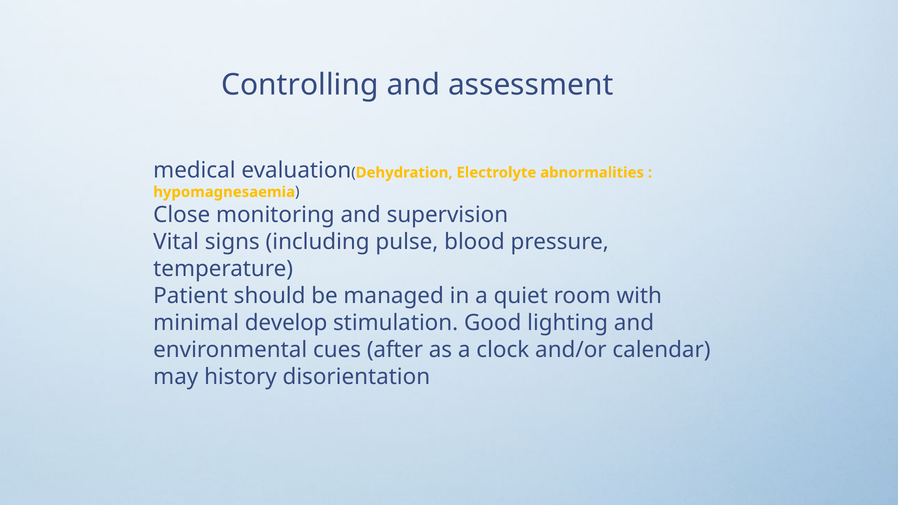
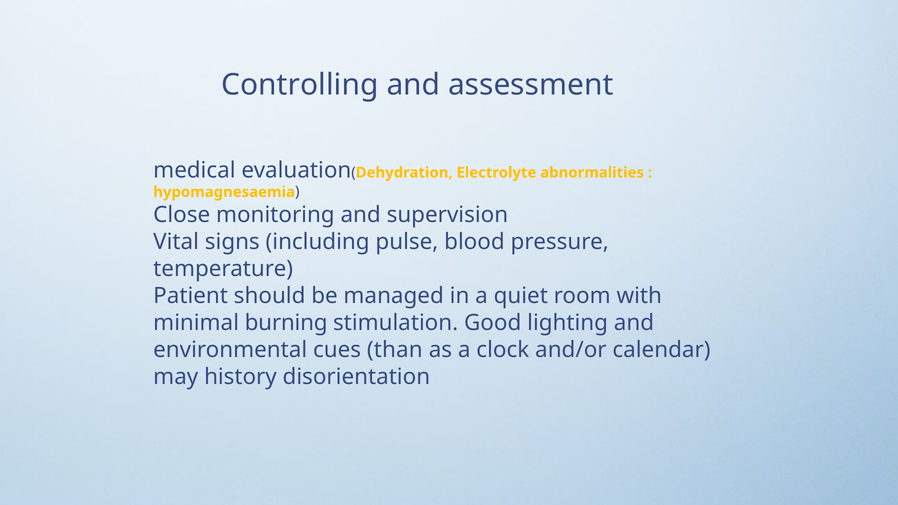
develop: develop -> burning (286, 323)
after: after -> than (395, 350)
